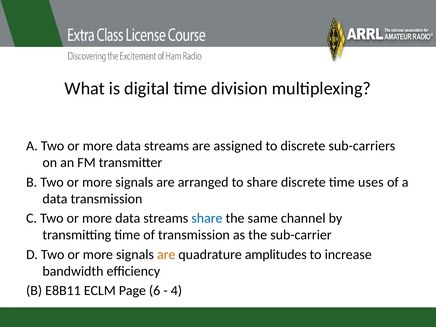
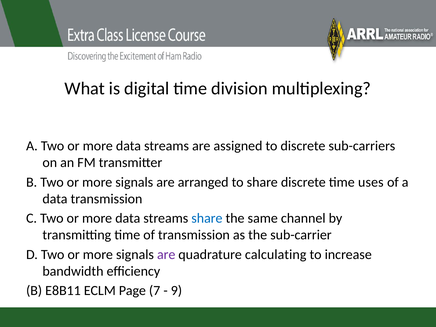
are colour: orange -> purple (166, 254)
amplitudes: amplitudes -> calculating (276, 254)
6: 6 -> 7 (155, 291)
4: 4 -> 9 (176, 291)
